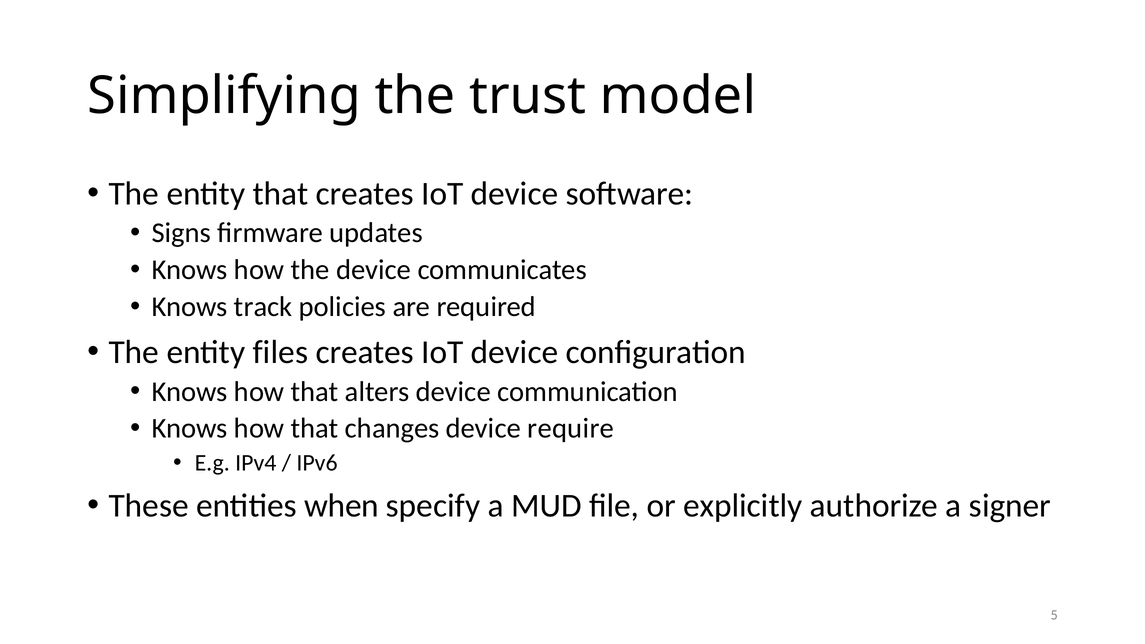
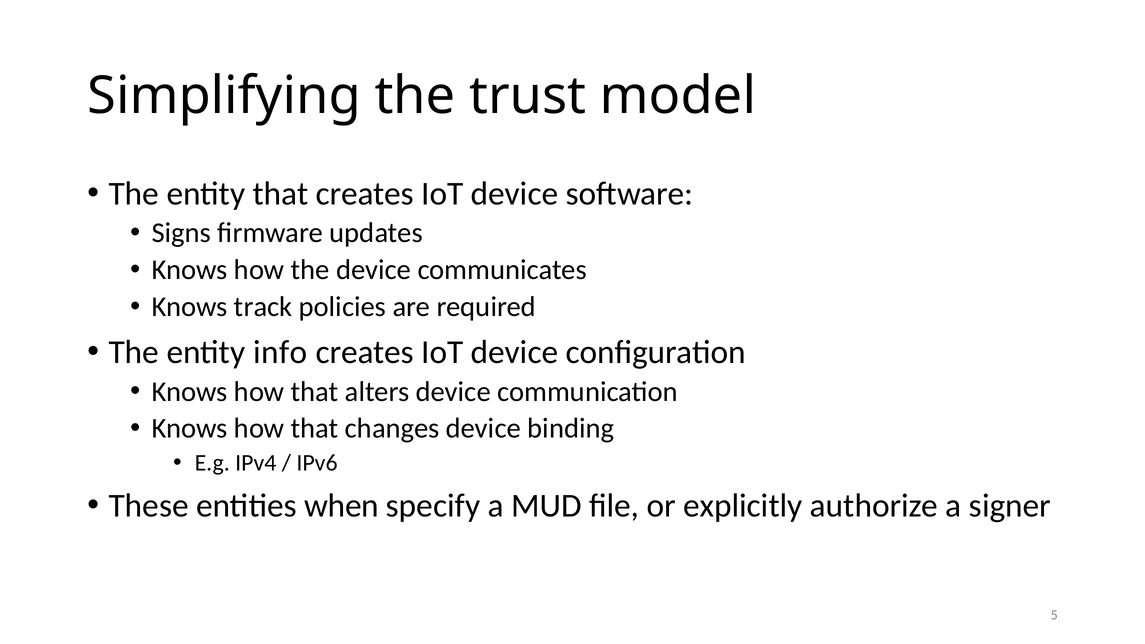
files: files -> info (280, 352)
require: require -> binding (571, 428)
